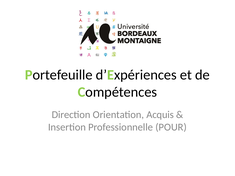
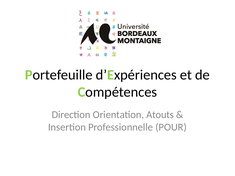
Acquis: Acquis -> Atouts (160, 115)
